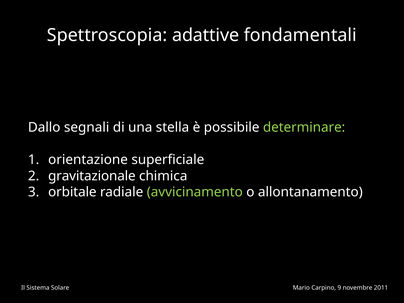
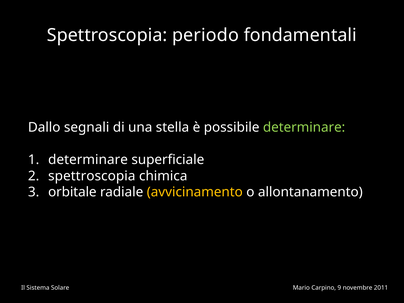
adattive: adattive -> periodo (206, 35)
orientazione: orientazione -> determinare (88, 160)
gravitazionale: gravitazionale -> spettroscopia (92, 176)
avvicinamento colour: light green -> yellow (195, 192)
